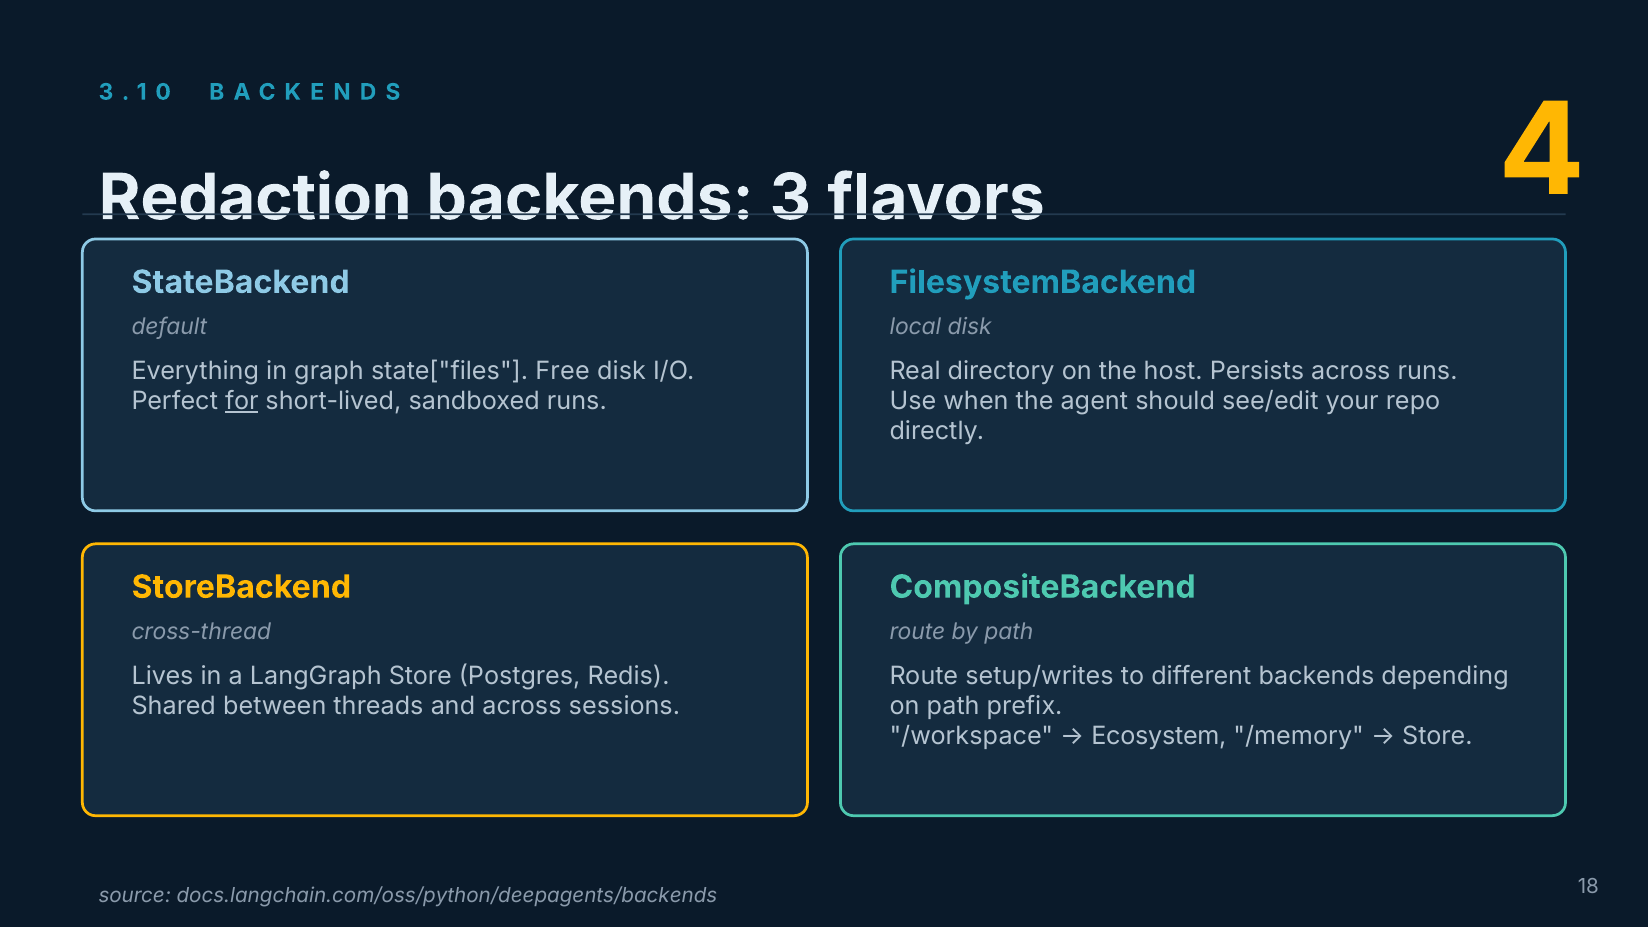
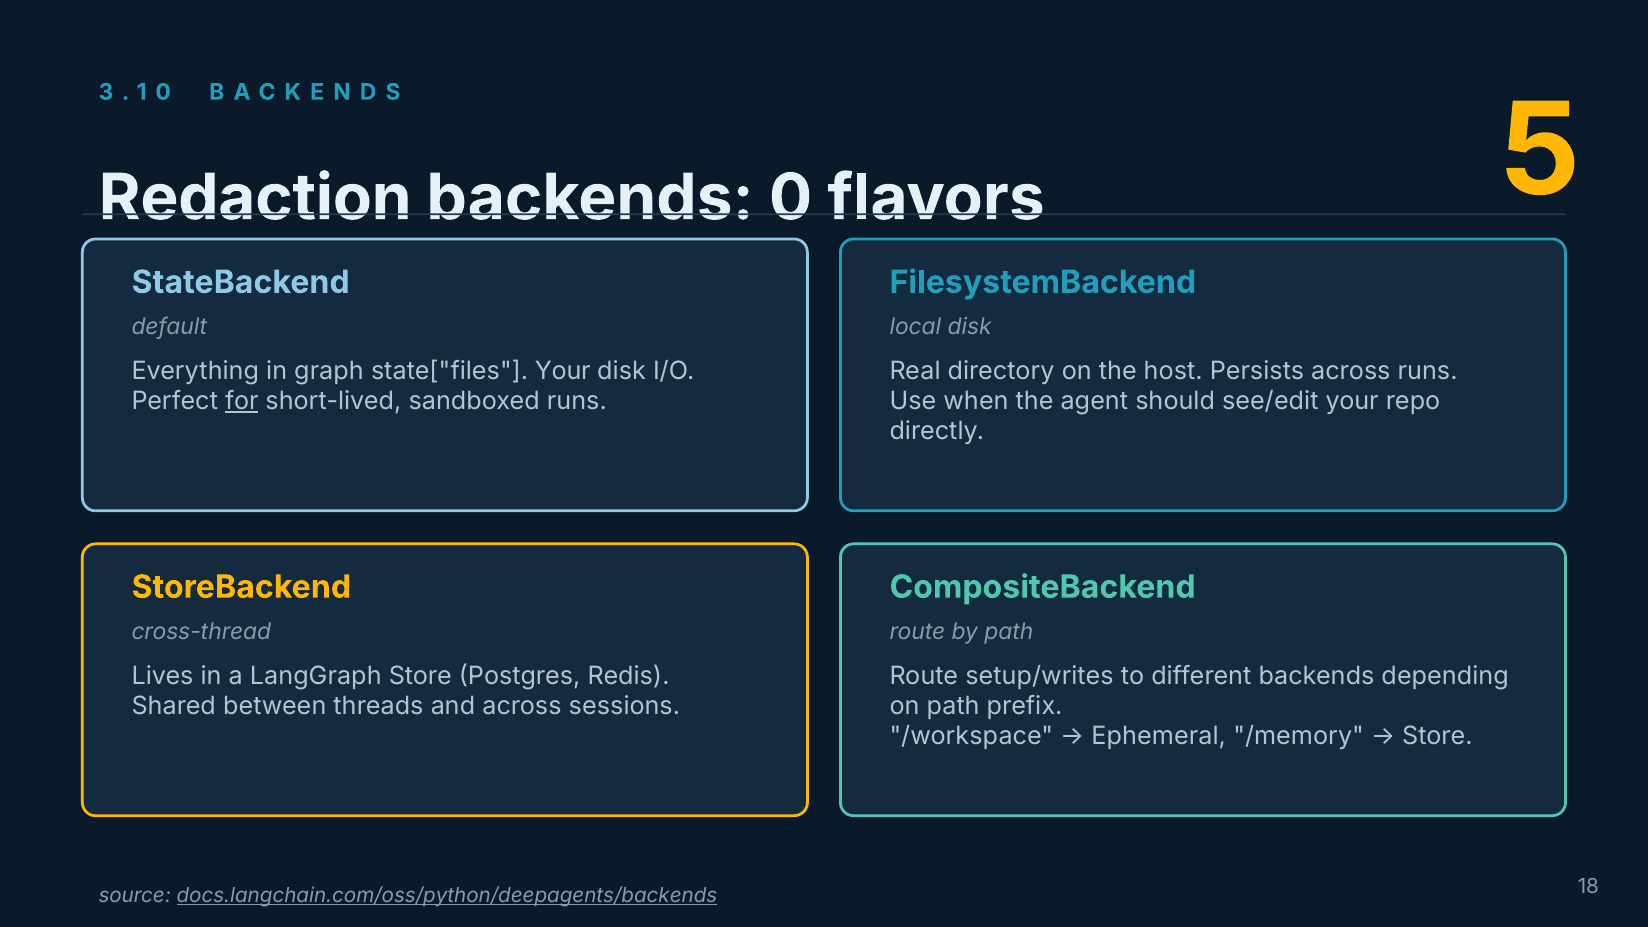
backends 3: 3 -> 0 (791, 198)
4: 4 -> 5 (1540, 152)
state["files Free: Free -> Your (563, 371)
Ecosystem: Ecosystem -> Ephemeral (1159, 736)
docs.langchain.com/oss/python/deepagents/backends underline: none -> present (447, 895)
